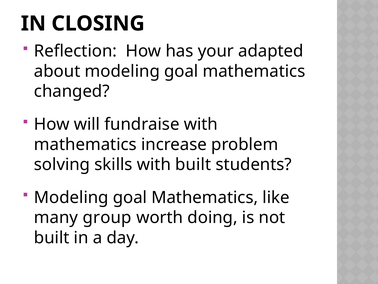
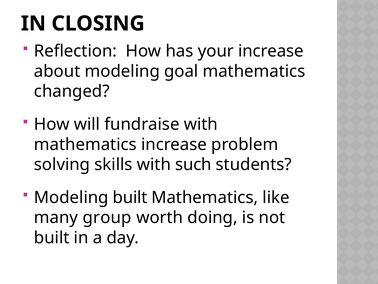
your adapted: adapted -> increase (271, 51)
with built: built -> such (193, 164)
goal: goal -> built (130, 197)
